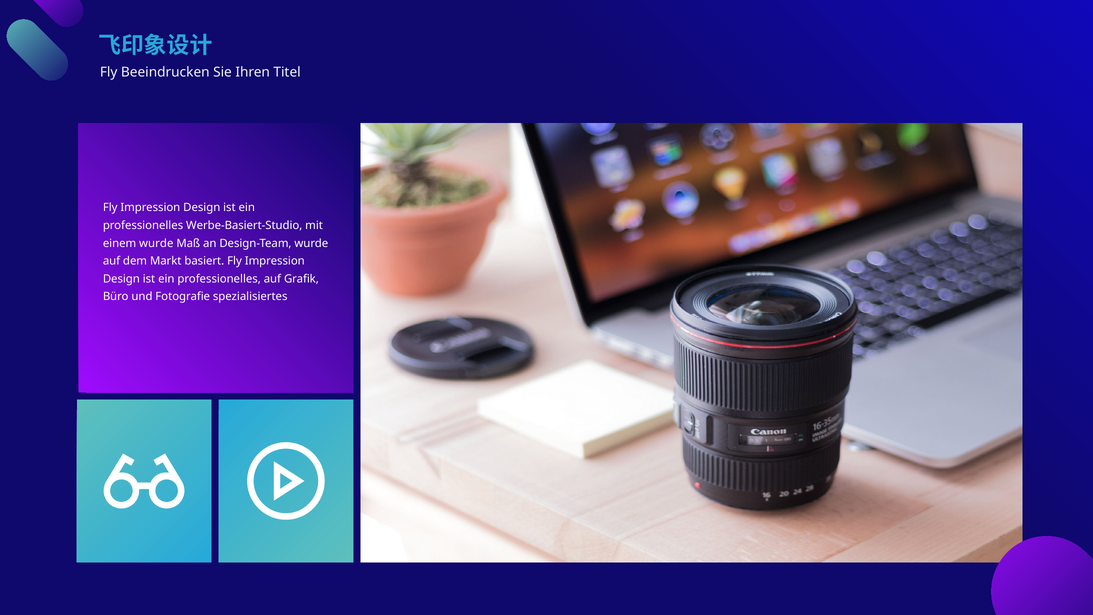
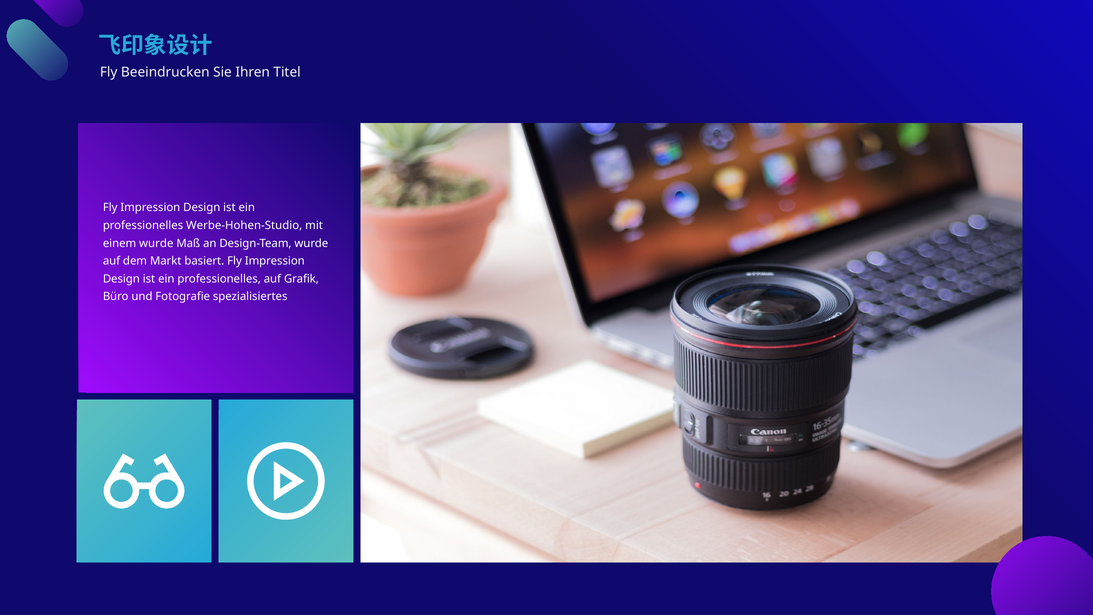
Werbe-Basiert-Studio: Werbe-Basiert-Studio -> Werbe-Hohen-Studio (244, 225)
